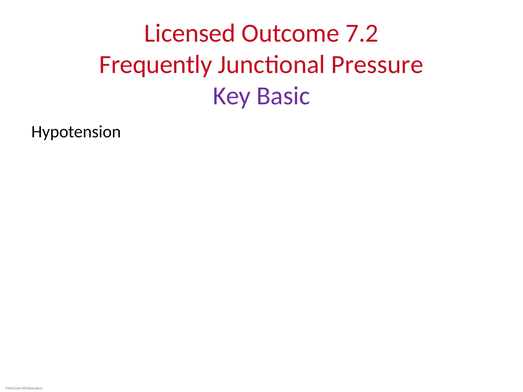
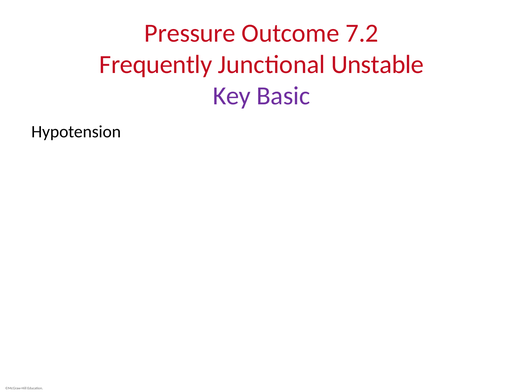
Licensed: Licensed -> Pressure (190, 33)
Pressure: Pressure -> Unstable (377, 65)
